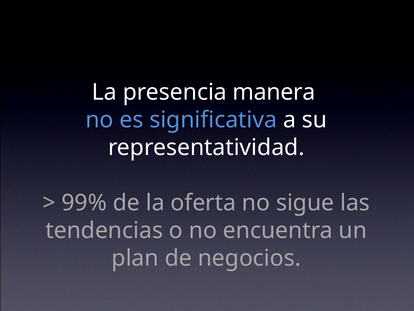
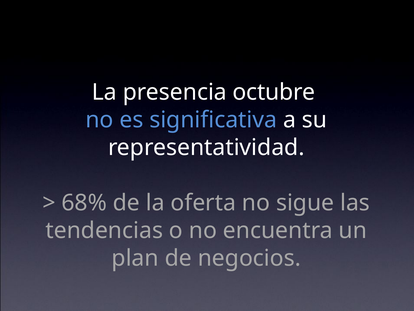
manera: manera -> octubre (274, 92)
99%: 99% -> 68% (84, 203)
